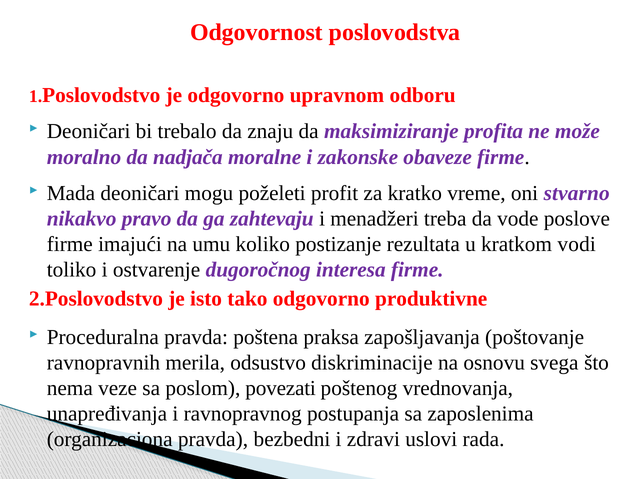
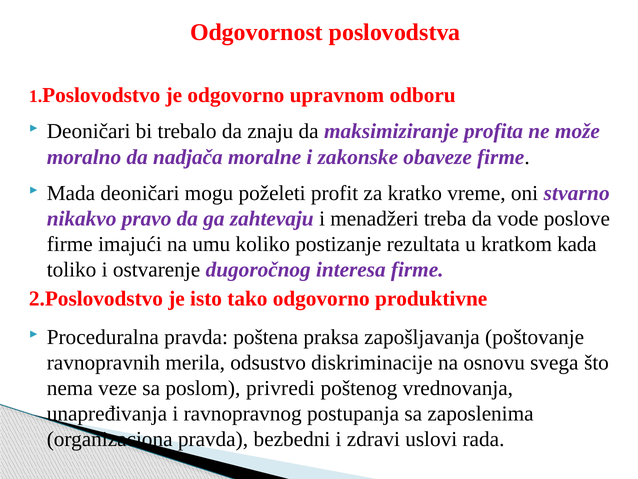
vodi: vodi -> kada (577, 244)
povezati: povezati -> privredi (280, 388)
